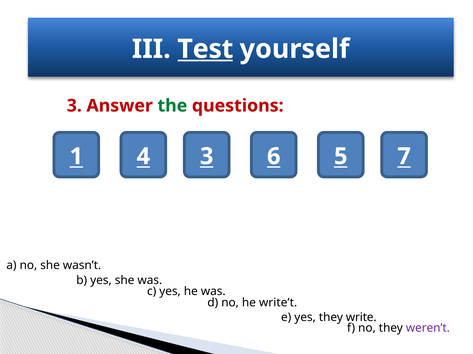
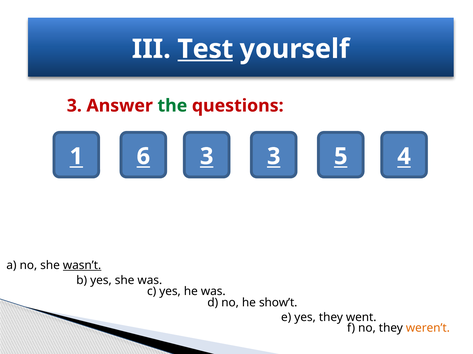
4: 4 -> 6 (143, 157)
3 6: 6 -> 3 (274, 157)
7: 7 -> 4 (404, 157)
wasn’t underline: none -> present (82, 266)
write’t: write’t -> show’t (278, 303)
write: write -> went (361, 318)
weren’t colour: purple -> orange (428, 329)
